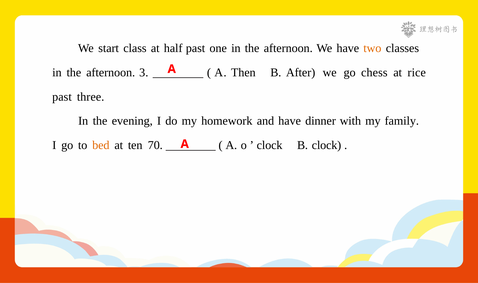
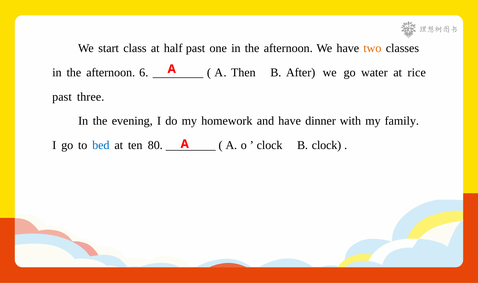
3: 3 -> 6 (144, 72)
chess: chess -> water (374, 72)
bed colour: orange -> blue (101, 145)
70: 70 -> 80 (155, 145)
